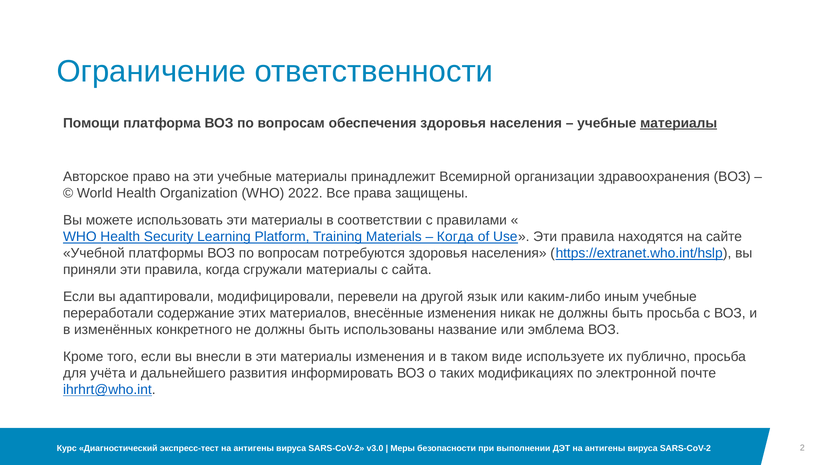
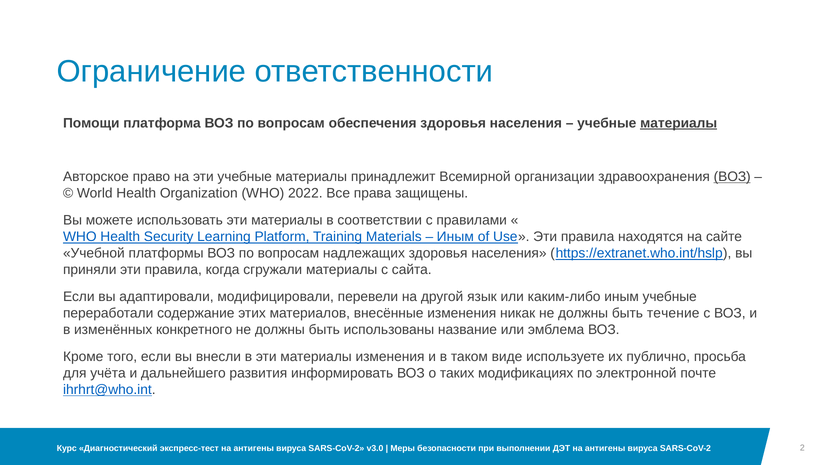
ВОЗ underline: none -> present (732, 177)
Когда: Когда -> Иным (455, 237)
потребуются: потребуются -> надлежащих (364, 253)
быть просьба: просьба -> течение (673, 313)
